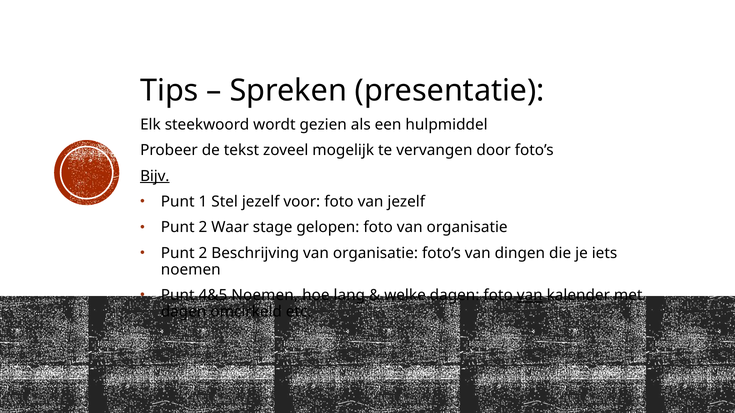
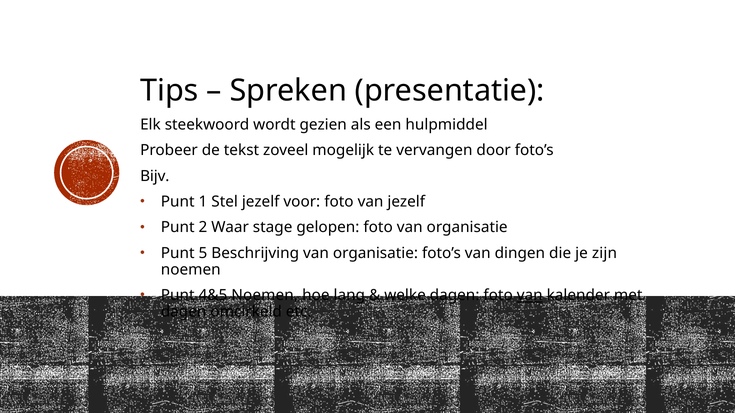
Bijv underline: present -> none (155, 176)
2: 2 -> 5 (203, 253)
iets: iets -> zijn (604, 253)
